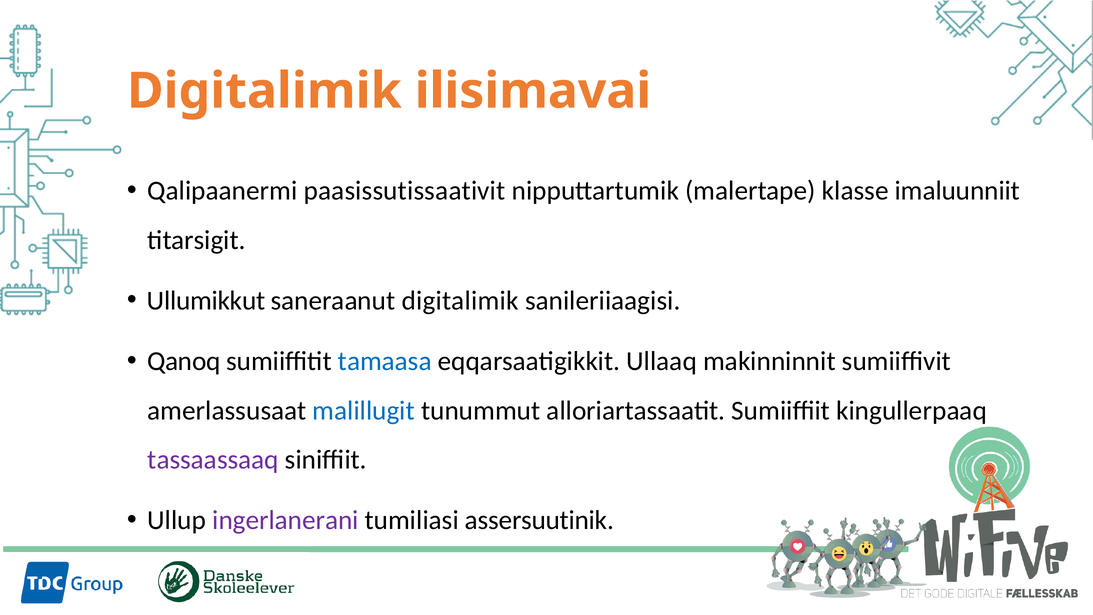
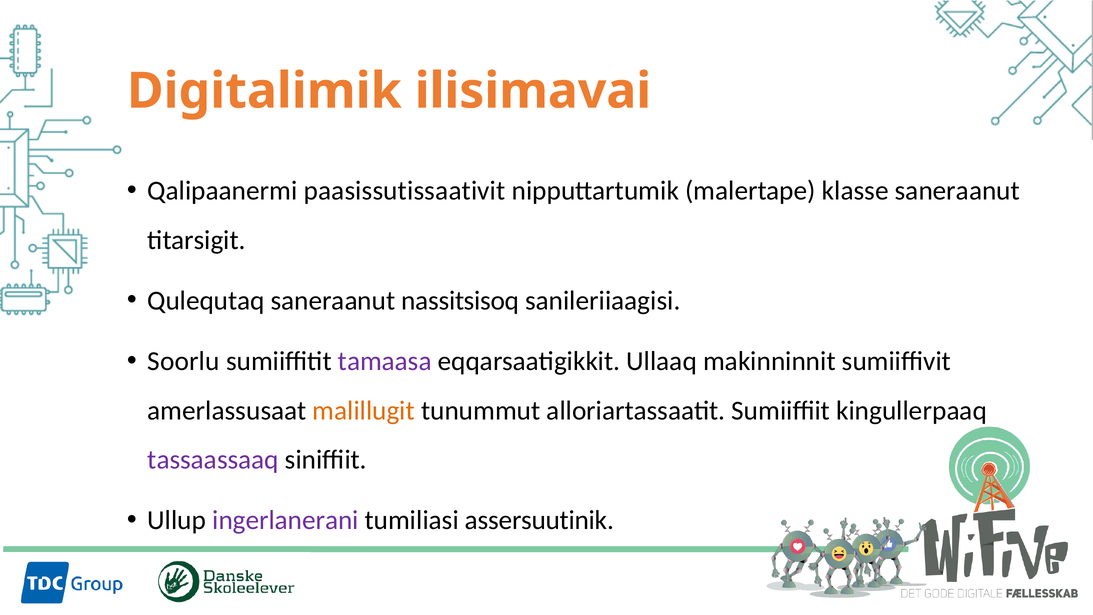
klasse imaluunniit: imaluunniit -> saneraanut (957, 191)
Ullumikkut: Ullumikkut -> Qulequtaq (206, 301)
saneraanut digitalimik: digitalimik -> nassitsisoq (460, 301)
Qanoq: Qanoq -> Soorlu (184, 361)
tamaasa colour: blue -> purple (385, 361)
malillugit colour: blue -> orange (364, 410)
